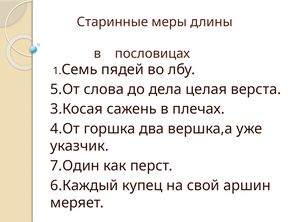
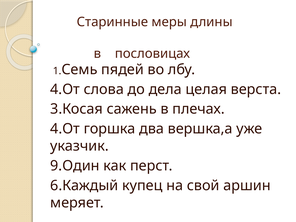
5.От: 5.От -> 4.От (65, 89)
7.Один: 7.Один -> 9.Один (75, 166)
